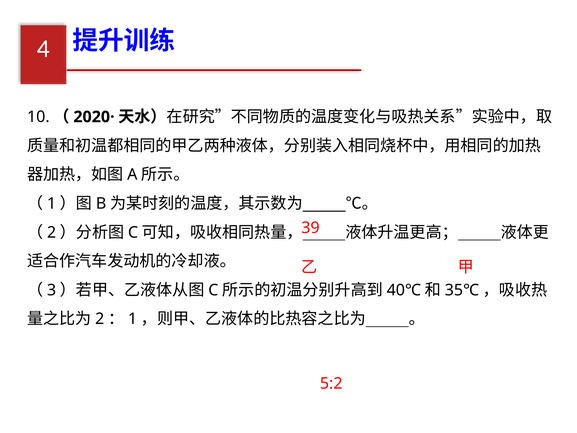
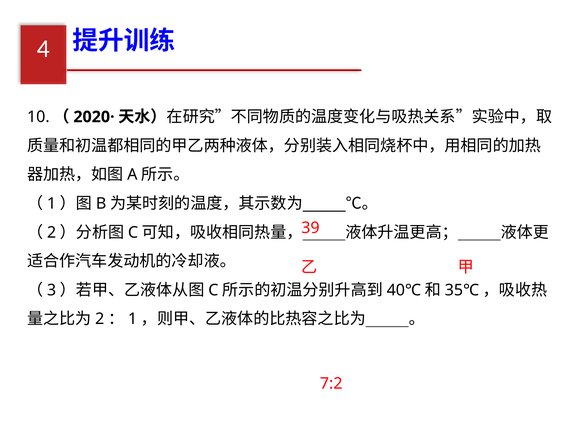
5:2: 5:2 -> 7:2 (331, 383)
